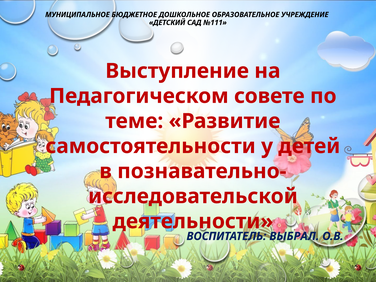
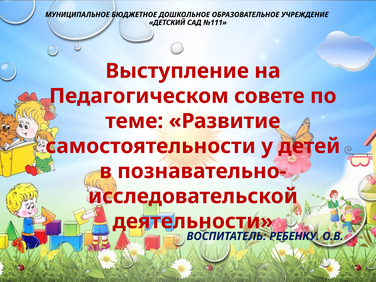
ВЫБРАЛ: ВЫБРАЛ -> РЕБЕНКУ (294, 236)
